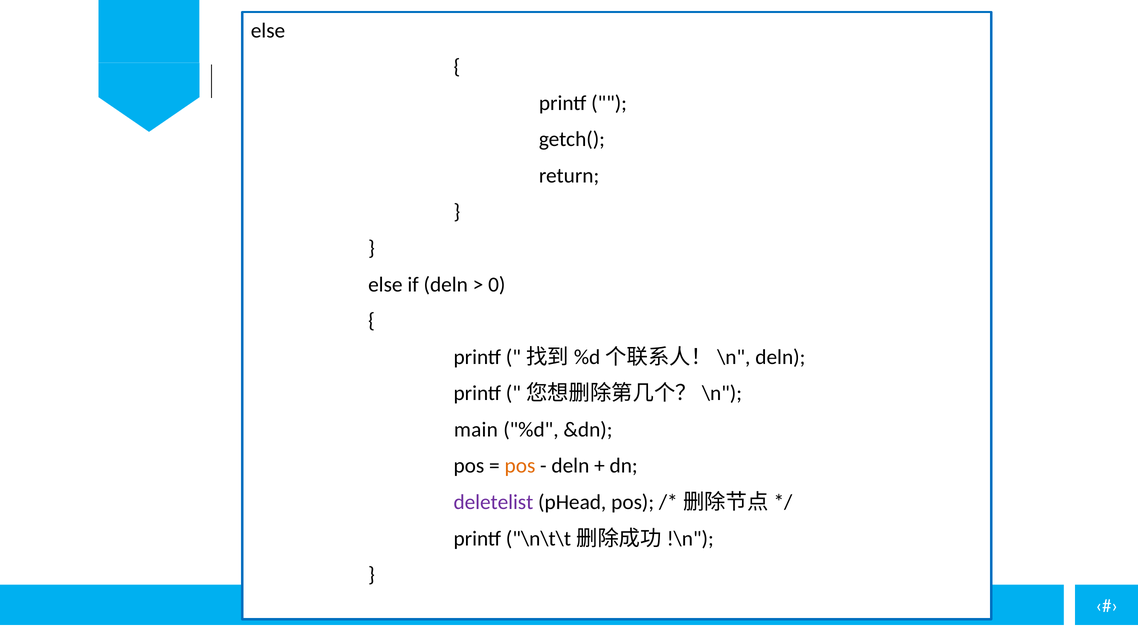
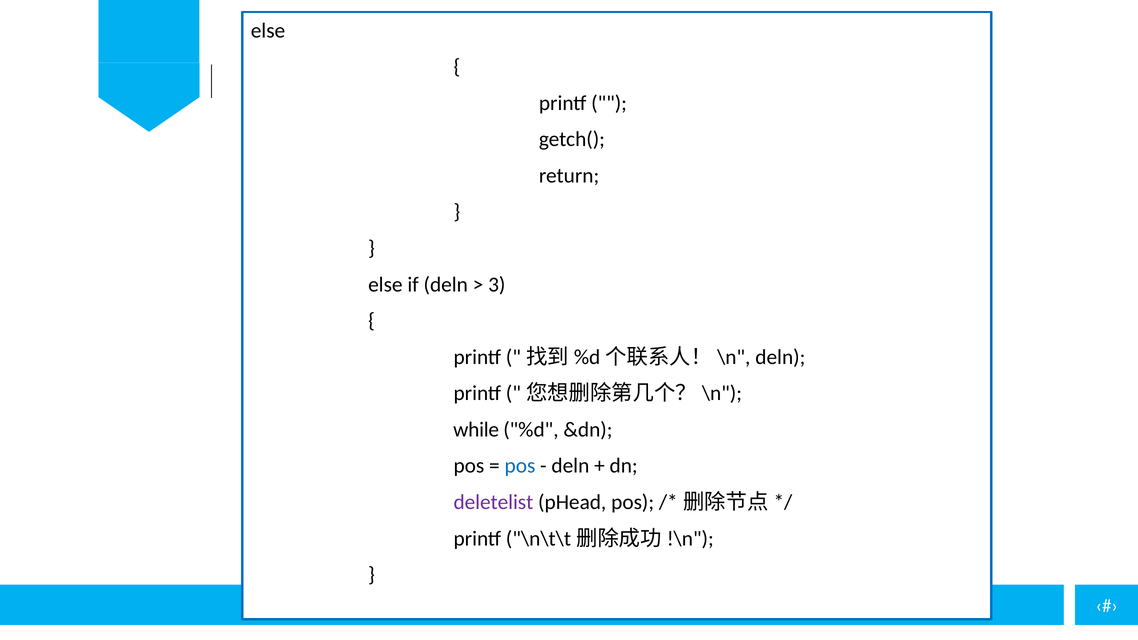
0: 0 -> 3 (497, 285)
main: main -> while (476, 430)
pos colour: orange -> blue (520, 466)
